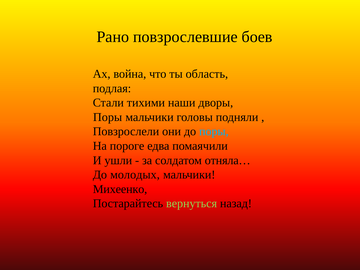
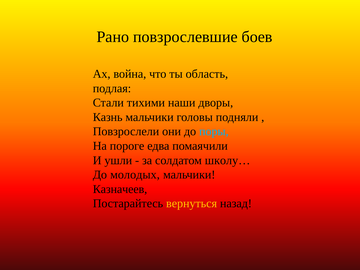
Поры: Поры -> Казнь (108, 117)
отняла…: отняла… -> школу… (228, 160)
Михеенко: Михеенко -> Казначеев (120, 189)
вернуться colour: light green -> yellow (192, 204)
